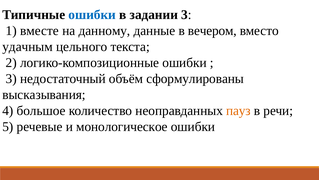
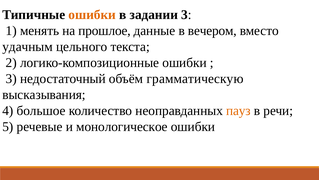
ошибки colour: blue -> orange (92, 15)
вместе: вместе -> менять (40, 31)
данному: данному -> прошлое (105, 31)
сформулированы: сформулированы -> грамматическую (195, 79)
